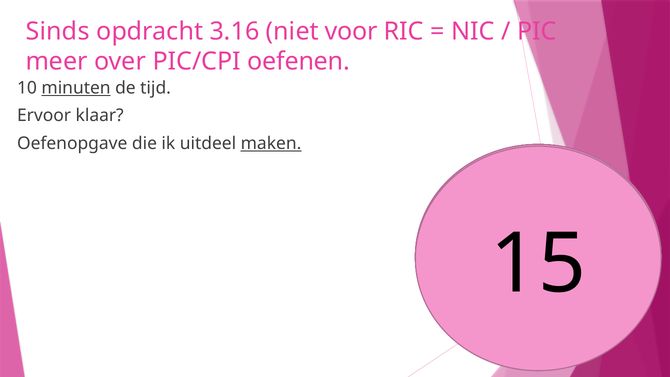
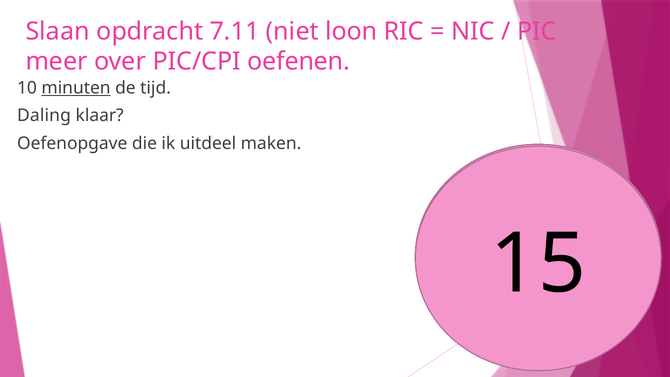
Sinds: Sinds -> Slaan (58, 31)
3.16: 3.16 -> 7.11 (235, 31)
voor: voor -> loon (351, 31)
Ervoor: Ervoor -> Daling (44, 116)
maken underline: present -> none (271, 144)
